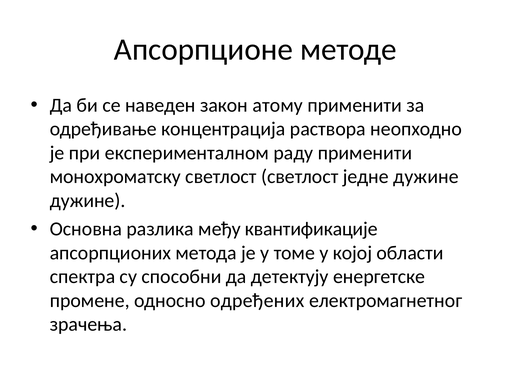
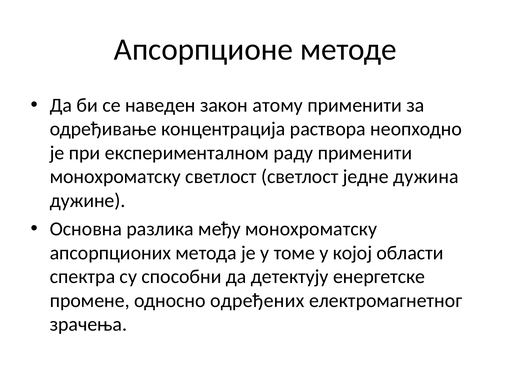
једне дужине: дужине -> дужина (426, 177)
међу квантификације: квантификације -> монохроматску (311, 229)
